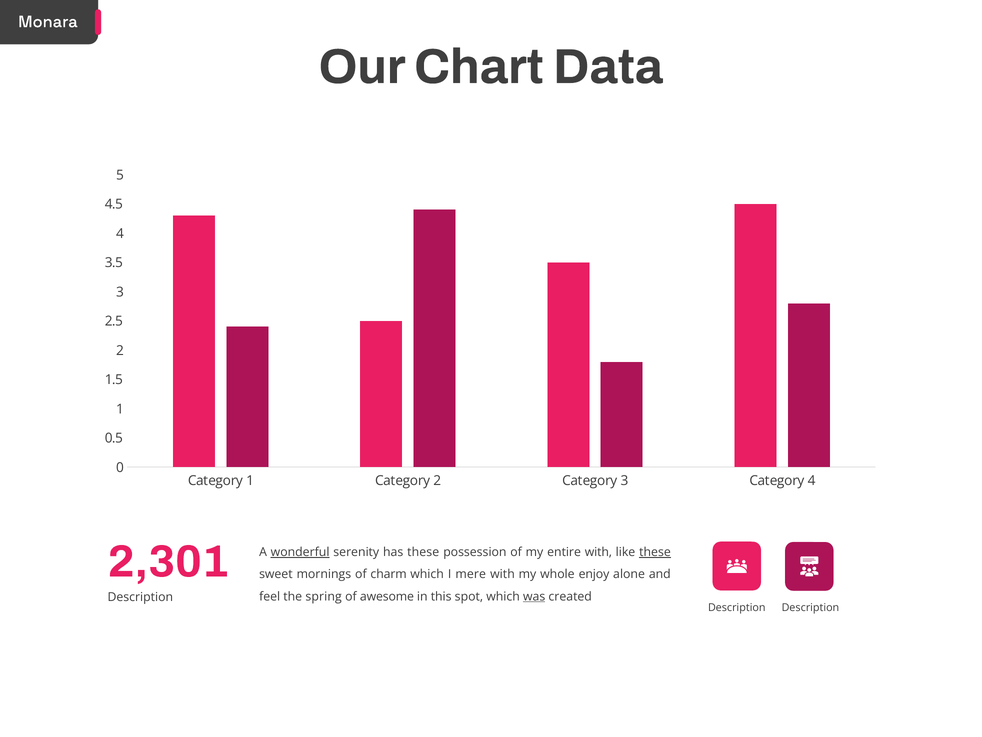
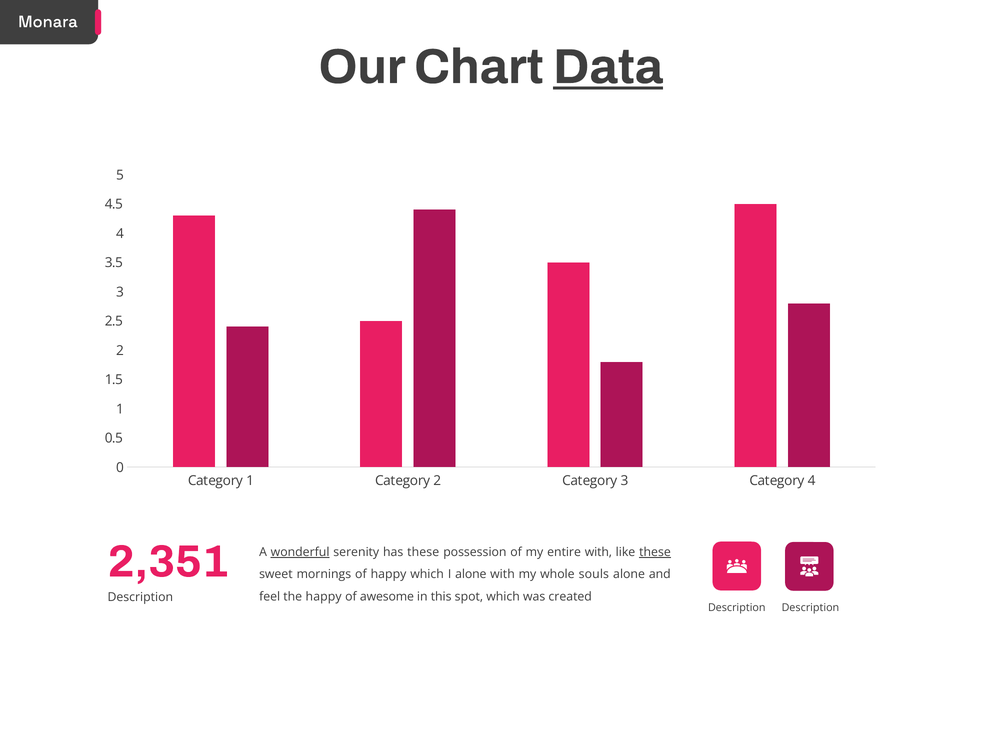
Data underline: none -> present (608, 67)
2,301: 2,301 -> 2,351 (168, 561)
of charm: charm -> happy (388, 574)
I mere: mere -> alone (471, 574)
enjoy: enjoy -> souls (594, 574)
the spring: spring -> happy (324, 596)
was underline: present -> none (534, 596)
